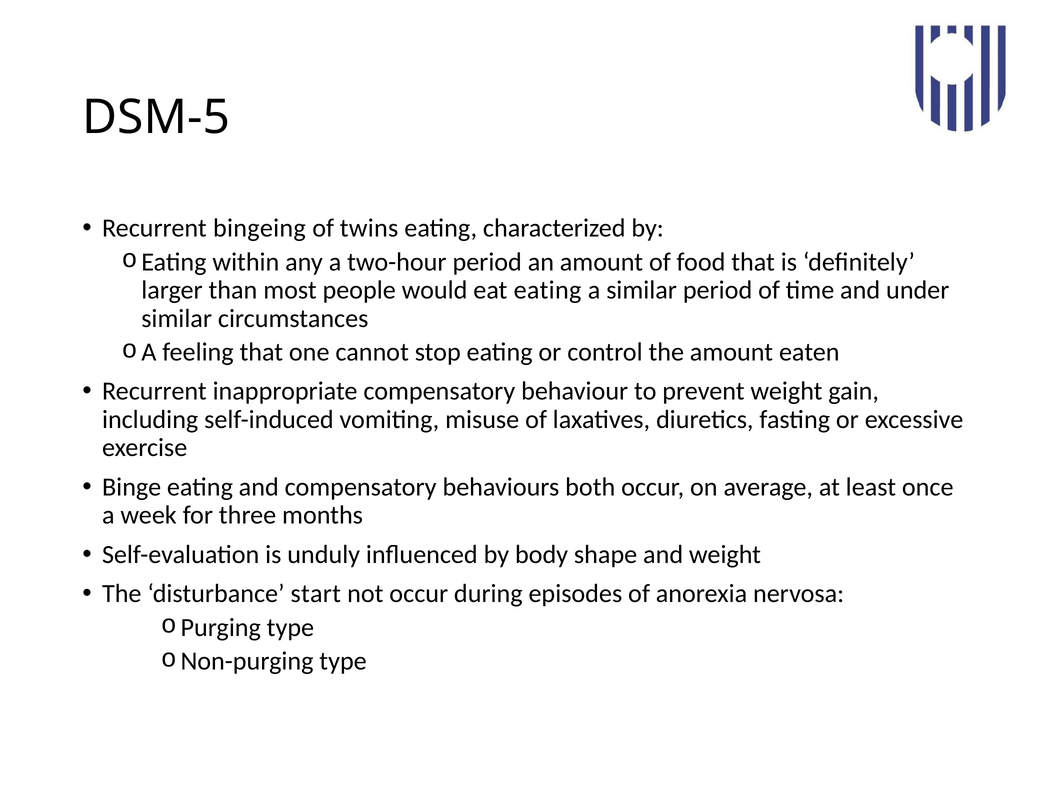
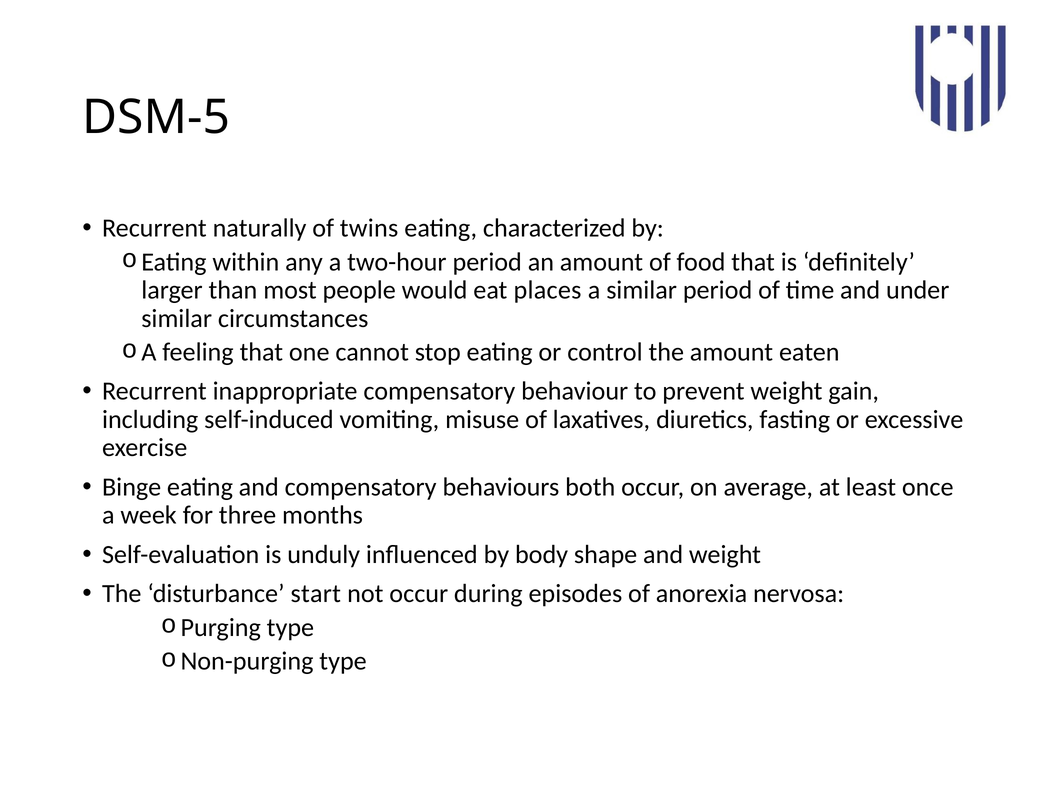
bingeing: bingeing -> naturally (260, 228)
eat eating: eating -> places (547, 290)
